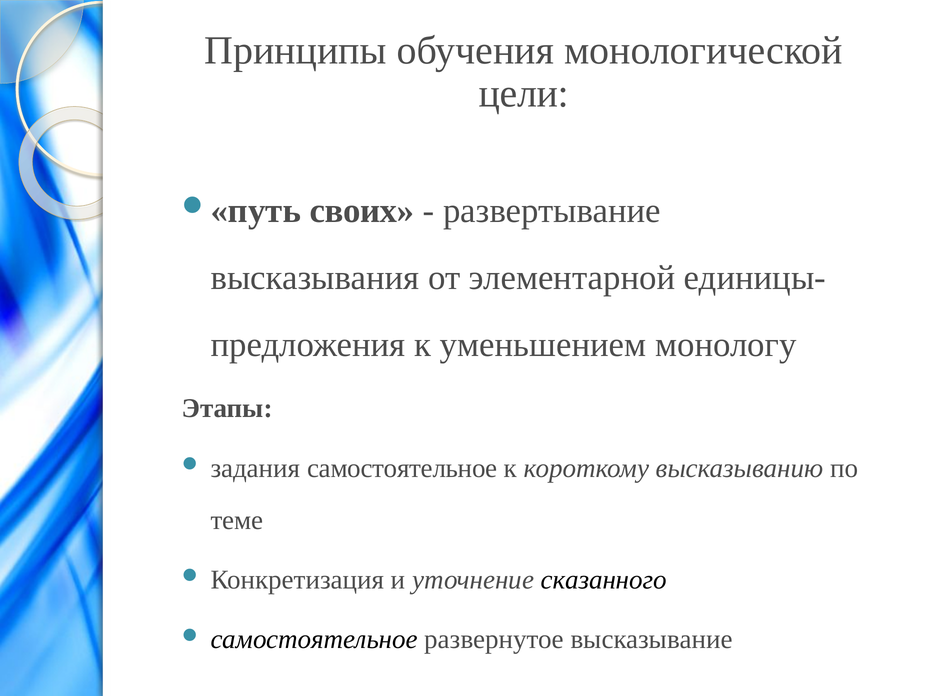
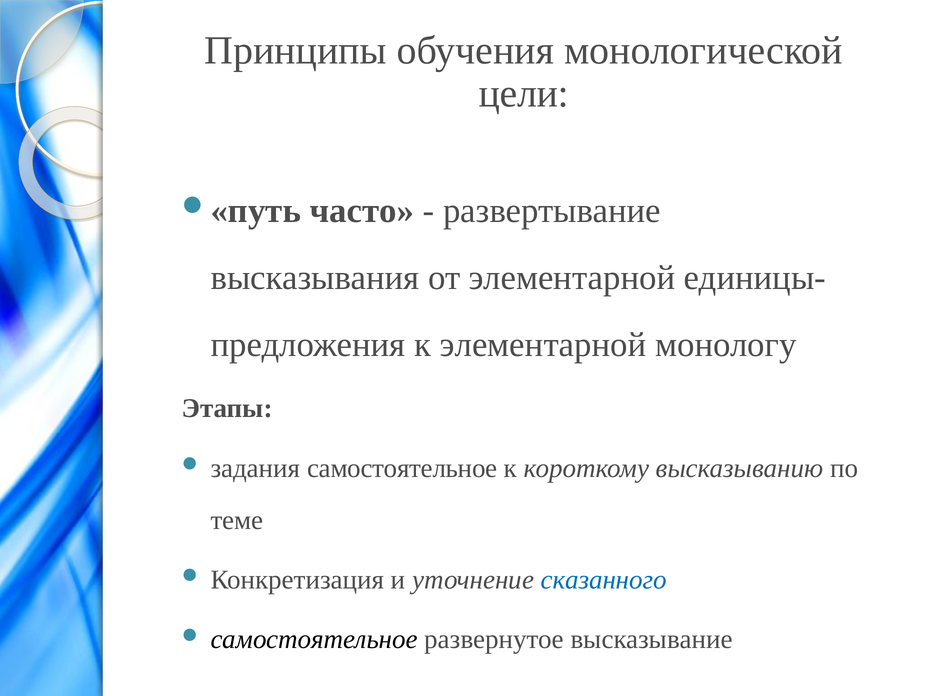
своих: своих -> часто (362, 211)
к уменьшением: уменьшением -> элементарной (543, 345)
сказанного colour: black -> blue (604, 580)
